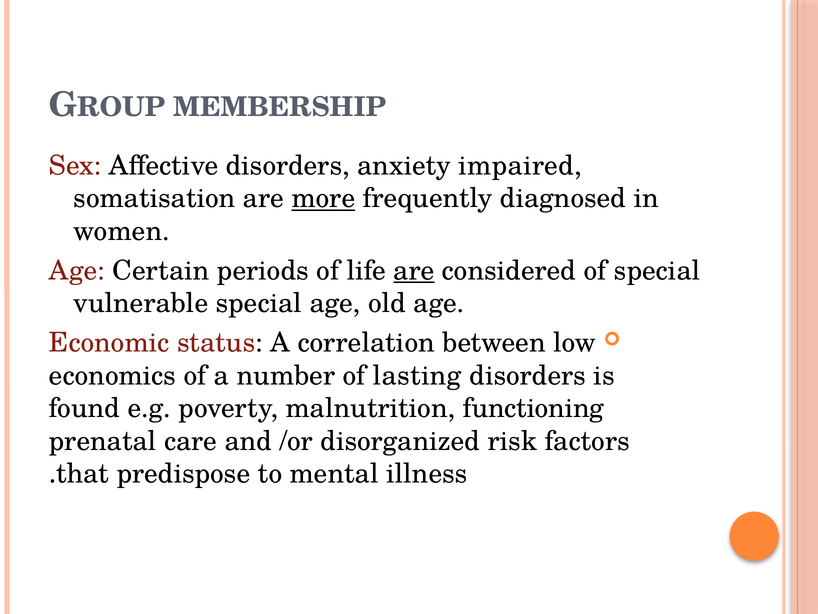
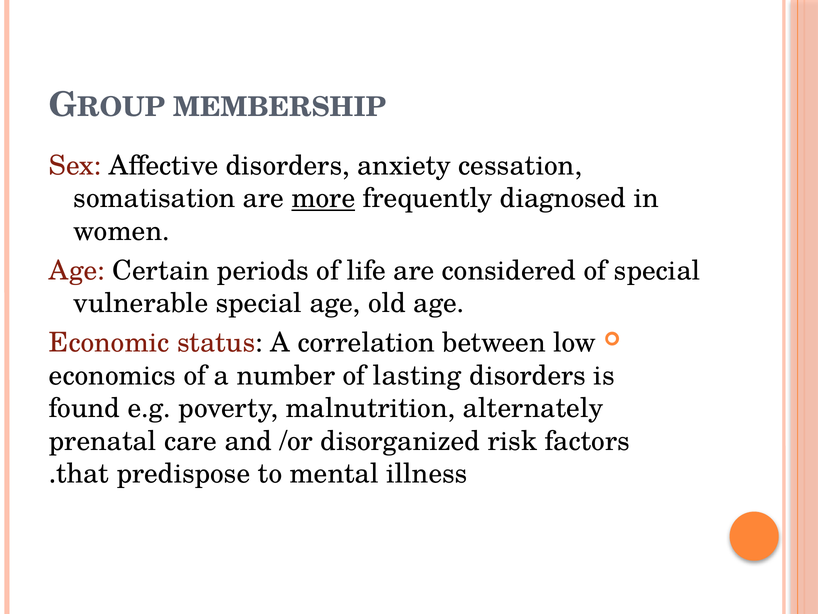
impaired: impaired -> cessation (520, 165)
are underline: present -> none (414, 270)
functioning: functioning -> alternately (533, 408)
